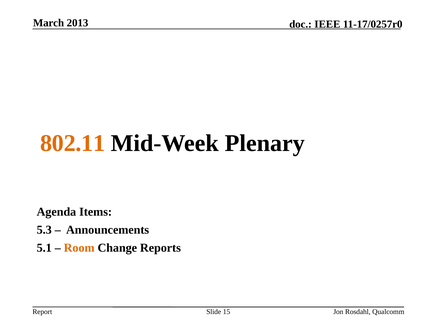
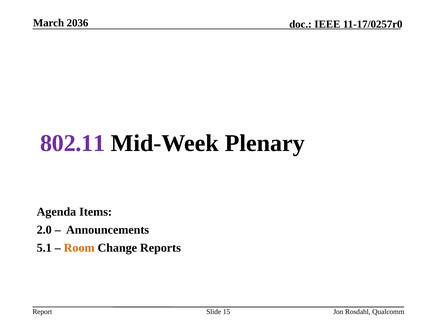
2013: 2013 -> 2036 (78, 23)
802.11 colour: orange -> purple (73, 143)
5.3: 5.3 -> 2.0 (44, 230)
